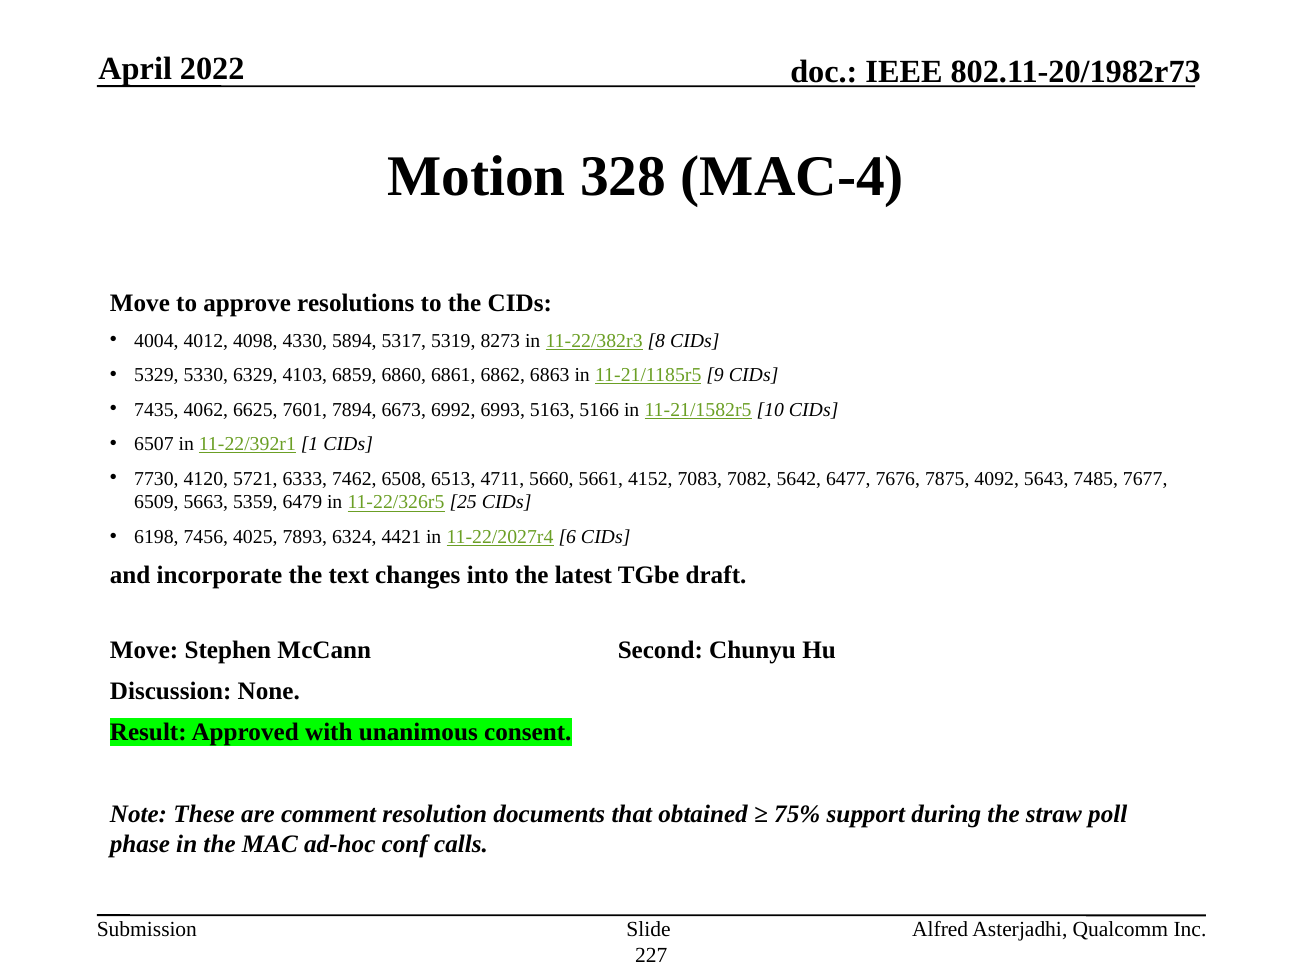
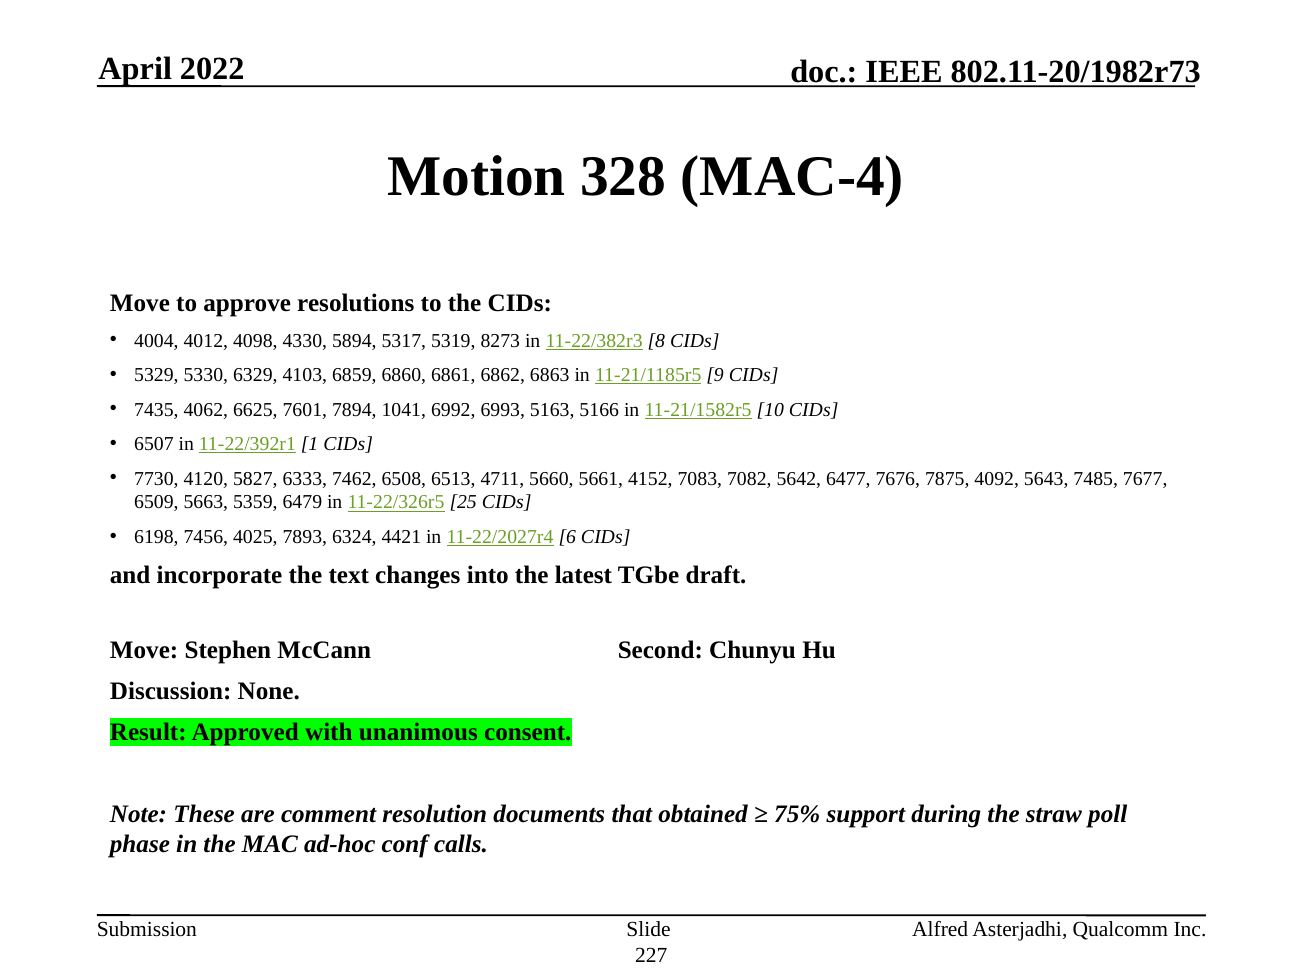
6673: 6673 -> 1041 (404, 410)
5721: 5721 -> 5827 (255, 479)
